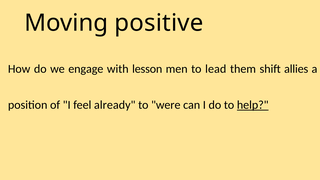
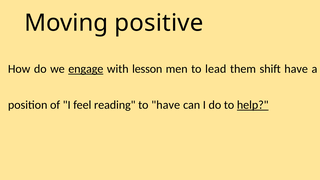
engage underline: none -> present (86, 69)
shift allies: allies -> have (296, 69)
already: already -> reading (115, 105)
to were: were -> have (166, 105)
